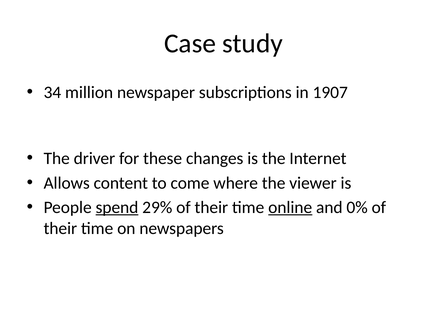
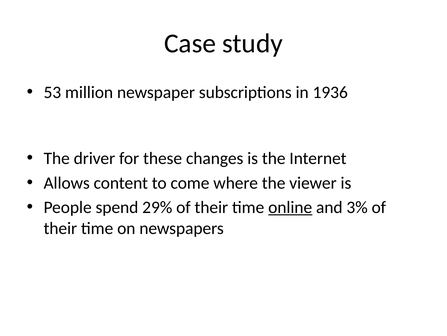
34: 34 -> 53 (52, 92)
1907: 1907 -> 1936 (330, 92)
spend underline: present -> none (117, 207)
0%: 0% -> 3% (357, 207)
